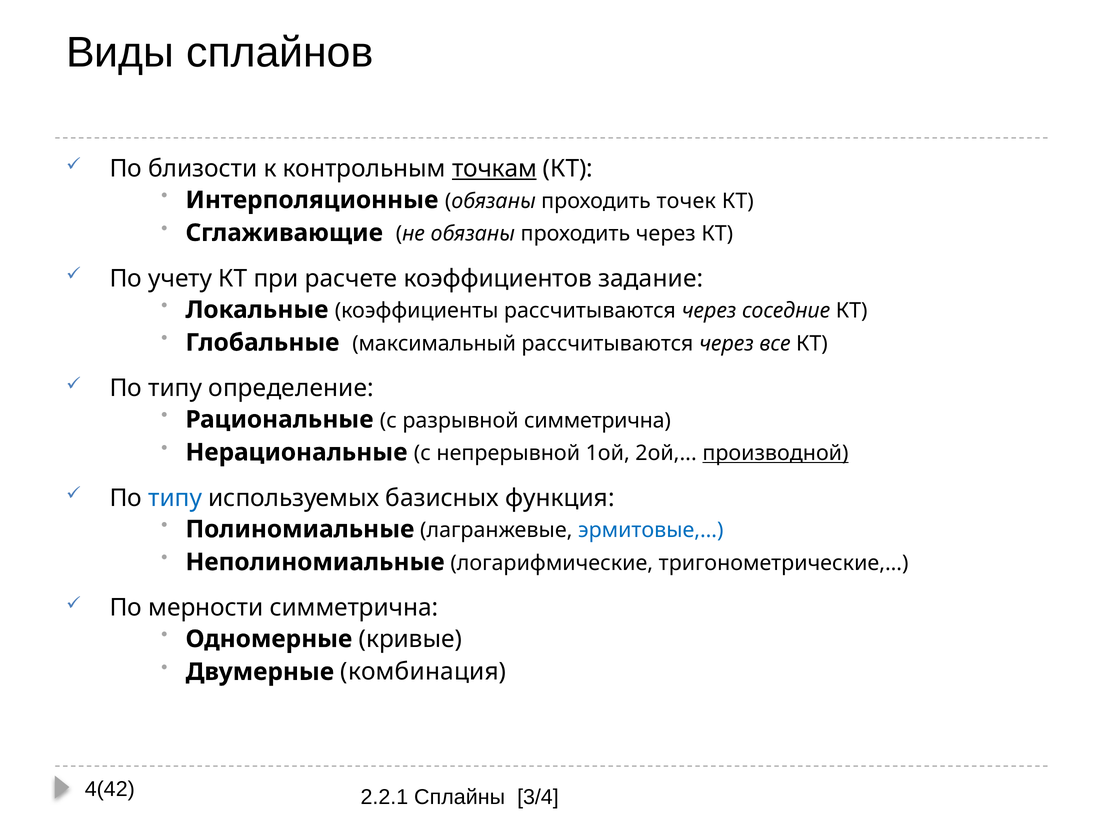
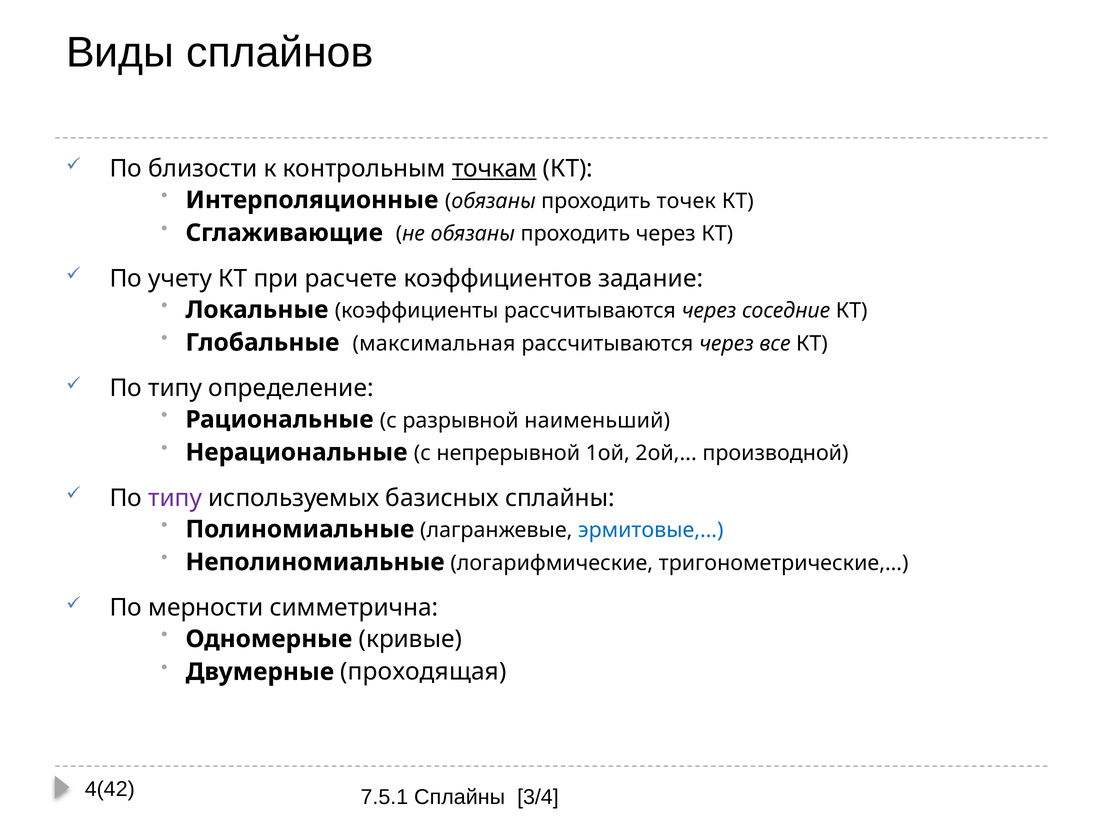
максимальный: максимальный -> максимальная (434, 344)
разрывной симметрична: симметрична -> наименьший (597, 421)
производной underline: present -> none (775, 453)
типу colour: blue -> purple (175, 498)
базисных функция: функция -> сплайны (560, 498)
комбинация: комбинация -> проходящая (423, 672)
2.2.1: 2.2.1 -> 7.5.1 (384, 798)
